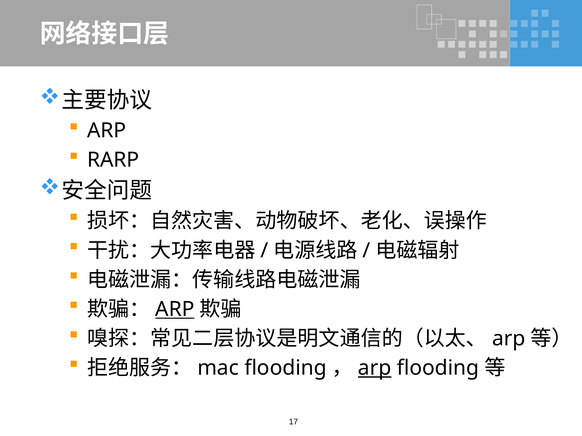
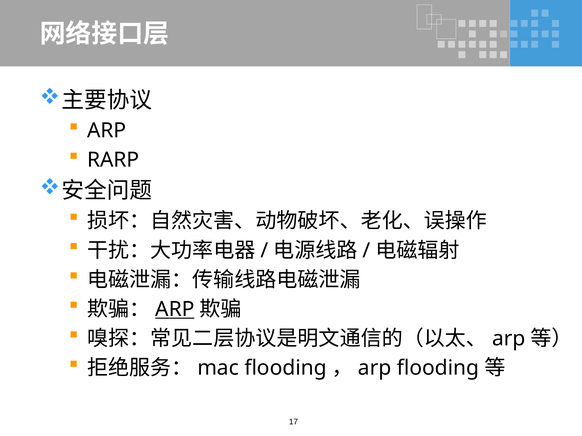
arp underline: present -> none (375, 368)
